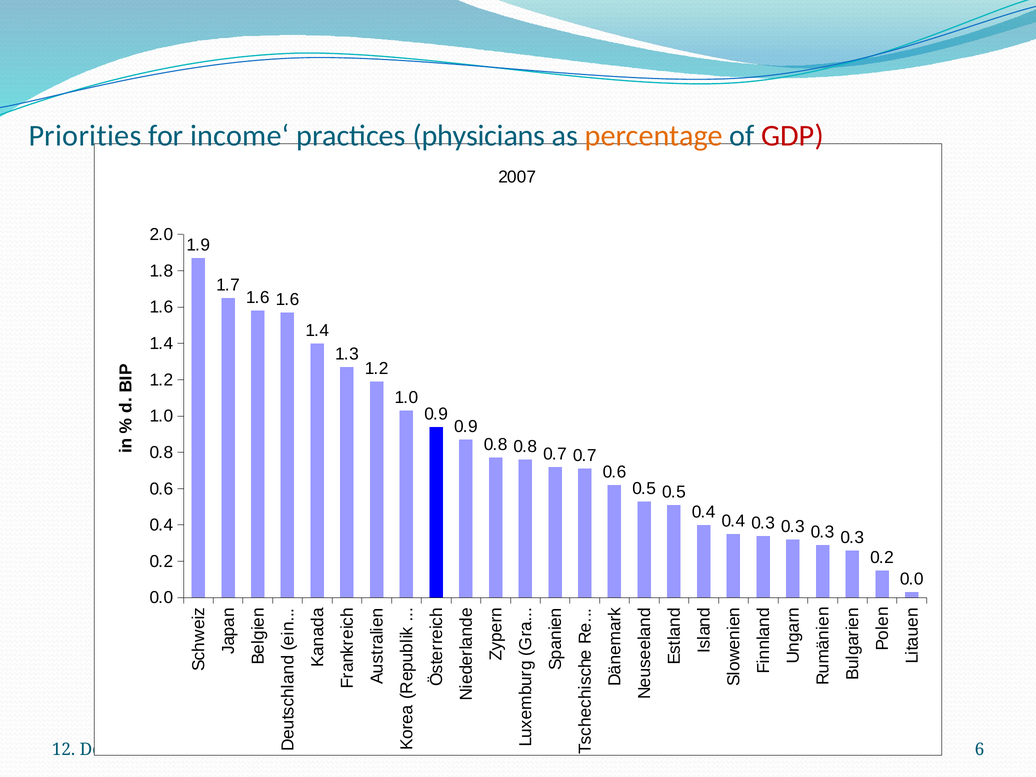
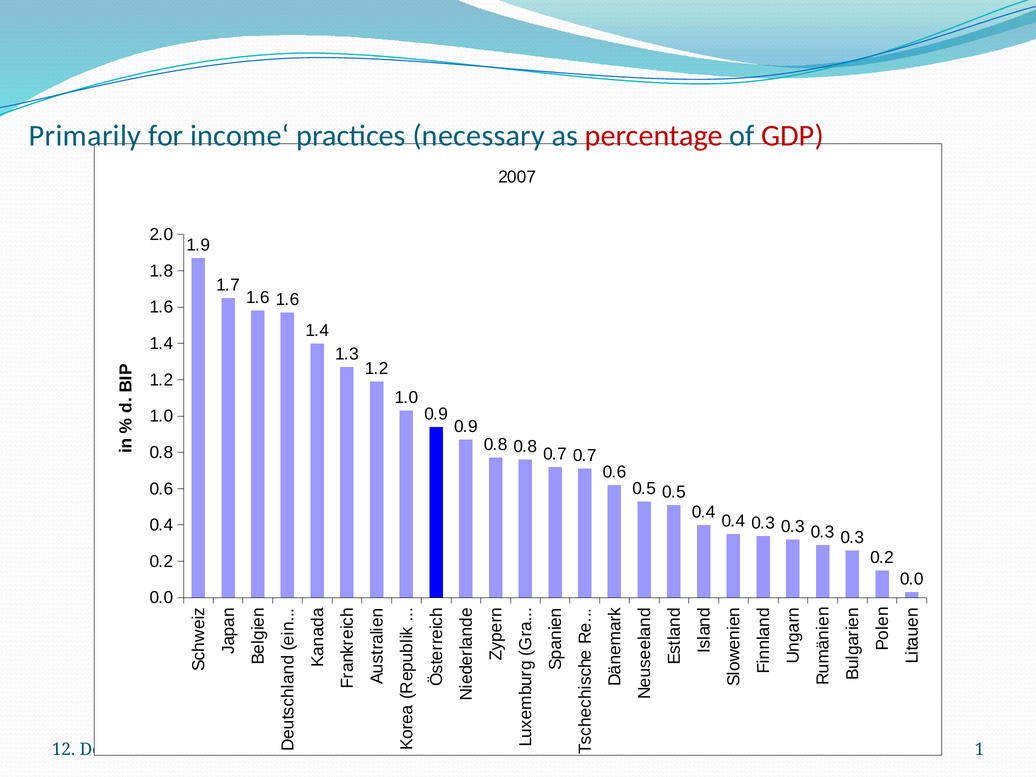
Priorities: Priorities -> Primarily (85, 136)
physicians: physicians -> necessary (479, 136)
percentage colour: orange -> red (654, 136)
6: 6 -> 1 (980, 750)
